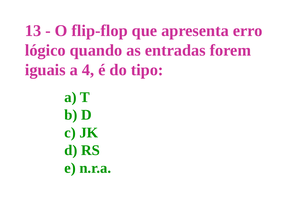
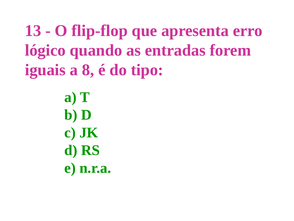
4: 4 -> 8 (88, 70)
